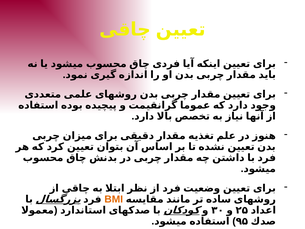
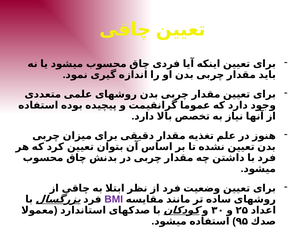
BMI colour: orange -> purple (114, 199)
